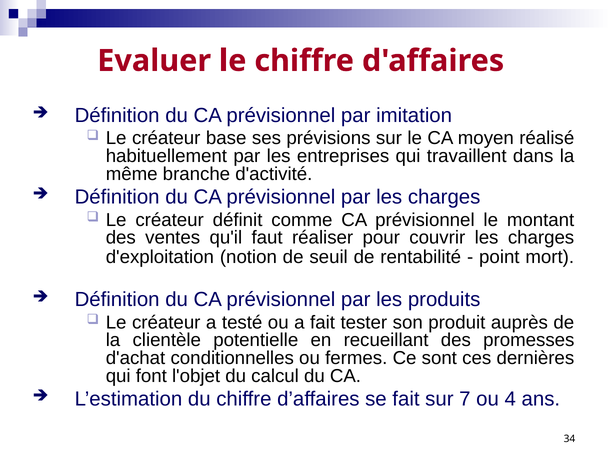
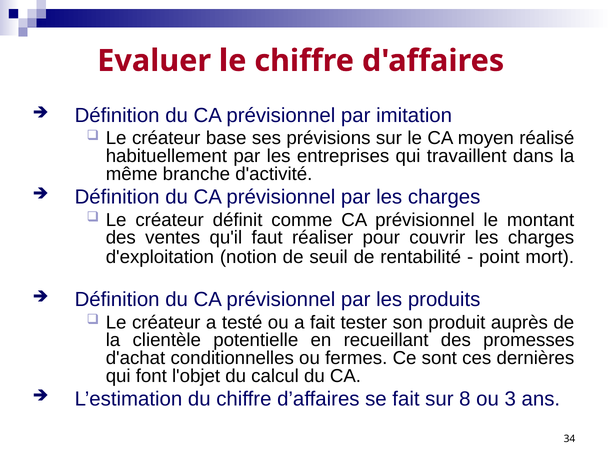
7: 7 -> 8 (465, 399)
4: 4 -> 3 (510, 399)
